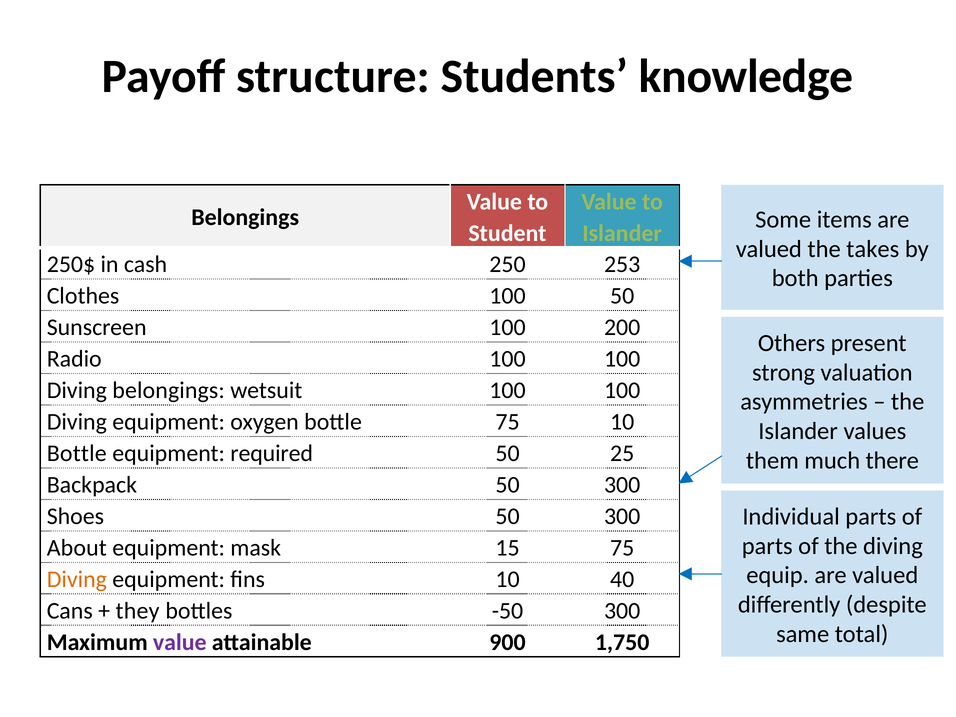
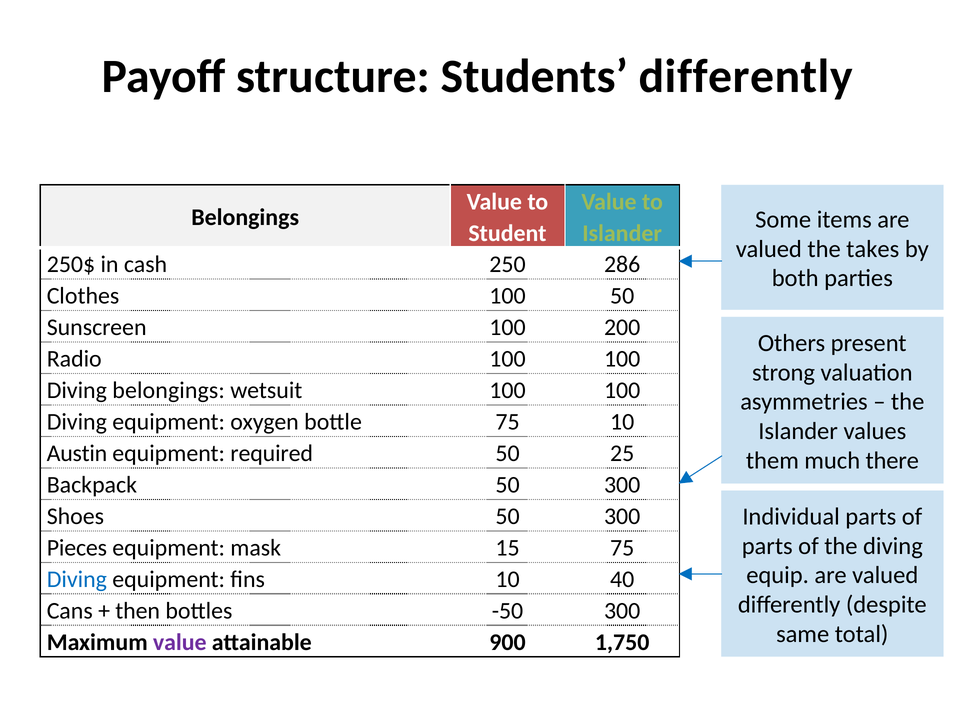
Students knowledge: knowledge -> differently (746, 77)
253: 253 -> 286 (622, 265)
Bottle: Bottle -> Austin (77, 453)
About: About -> Pieces (77, 548)
Diving colour: orange -> blue (77, 579)
they: they -> then (138, 611)
